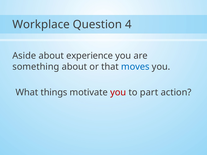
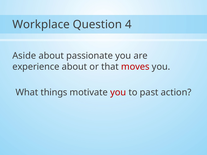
experience: experience -> passionate (90, 56)
something: something -> experience (36, 67)
moves colour: blue -> red (135, 67)
part: part -> past (149, 93)
